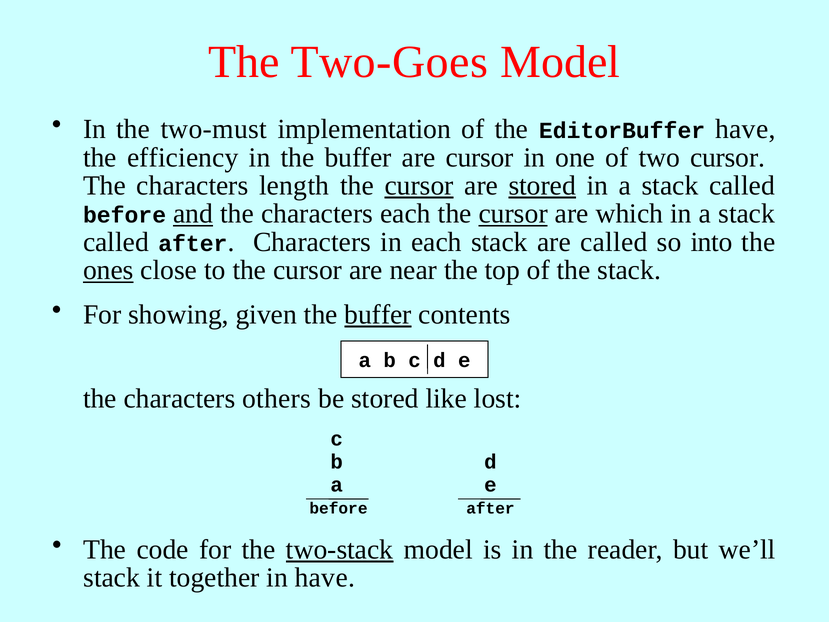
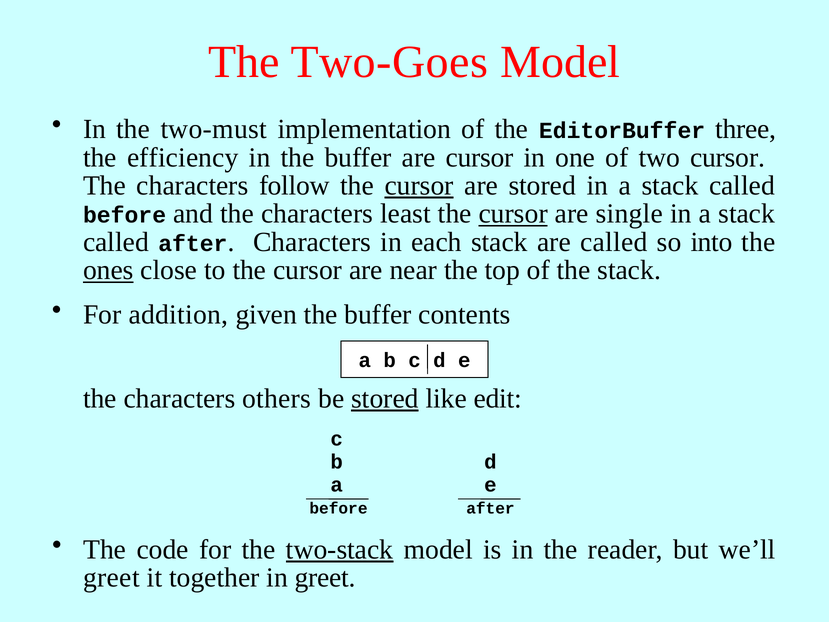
EditorBuffer have: have -> three (746, 129)
length: length -> follow (294, 186)
stored underline: present -> none (542, 186)
and underline: present -> none (193, 214)
characters each: each -> least (405, 214)
which: which -> single (629, 214)
showing: showing -> addition (178, 315)
buffer underline: present -> none (378, 315)
stored underline: none -> present (385, 398)
lost: lost -> edit (498, 398)
stack: stack -> greet (112, 578)
in have: have -> greet (325, 578)
